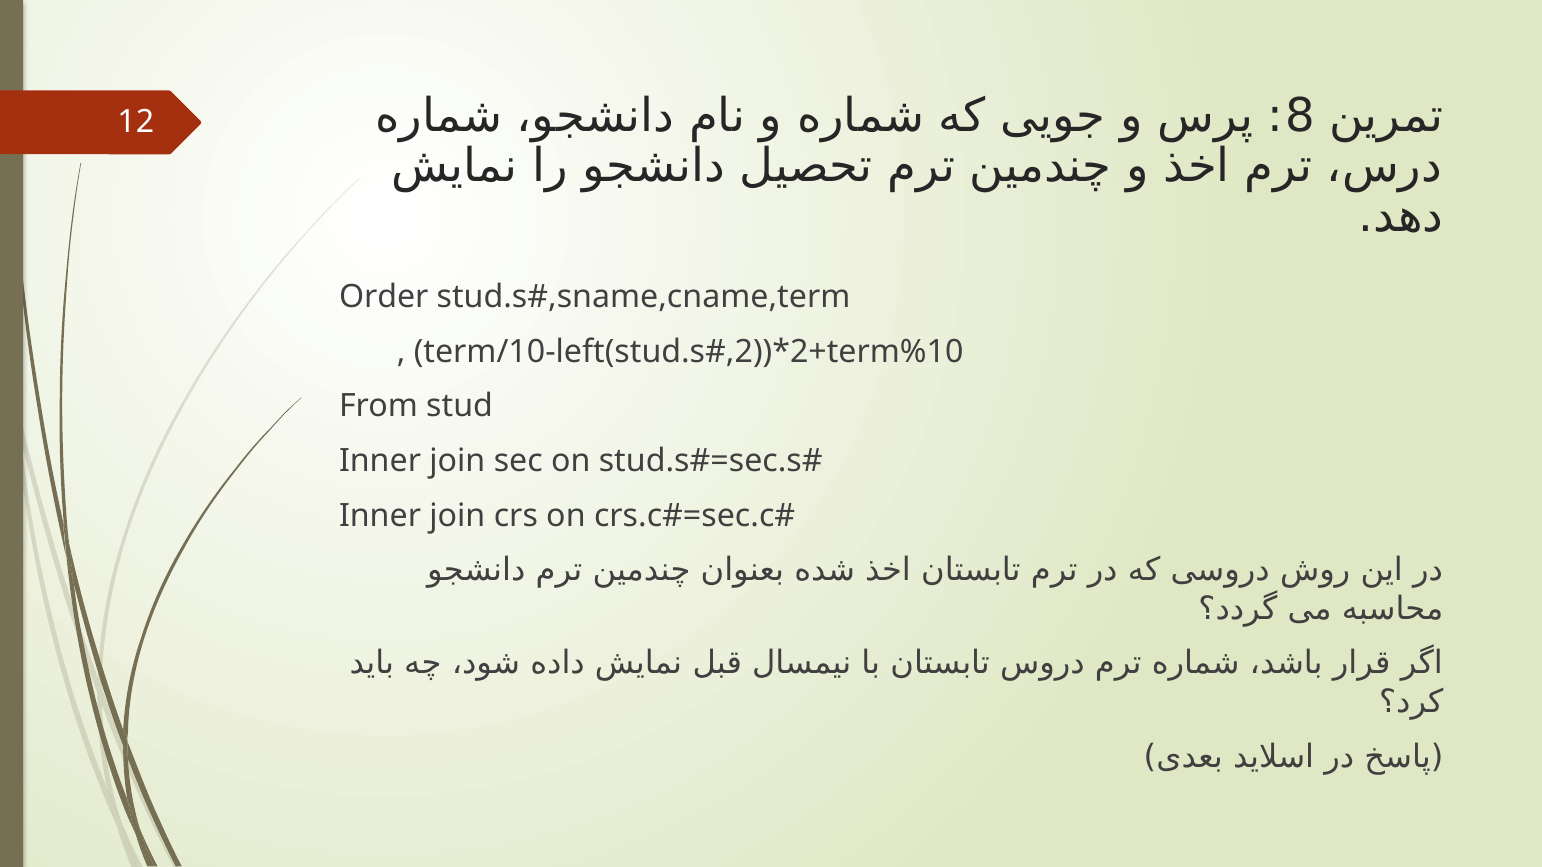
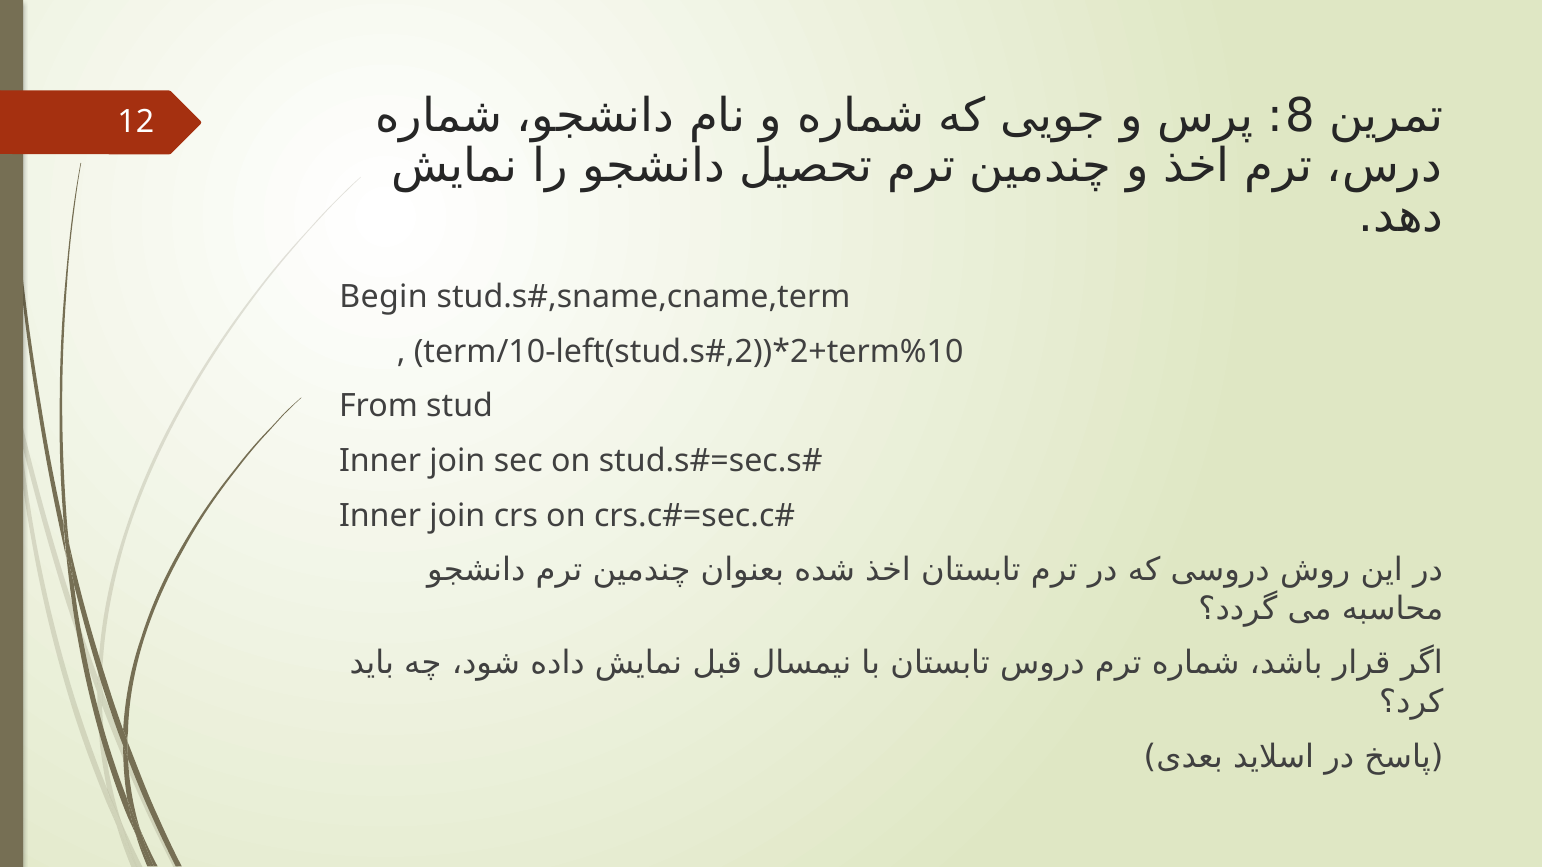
Order: Order -> Begin (384, 297)
